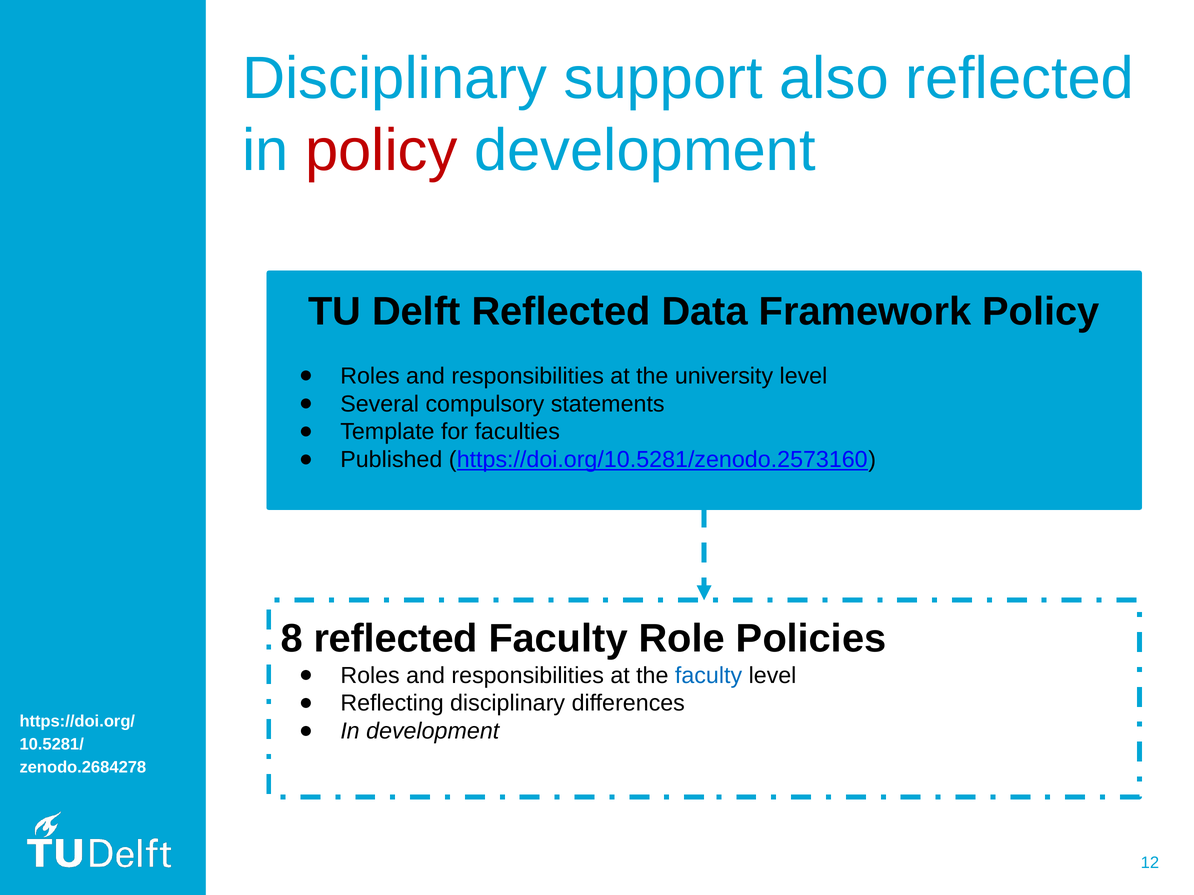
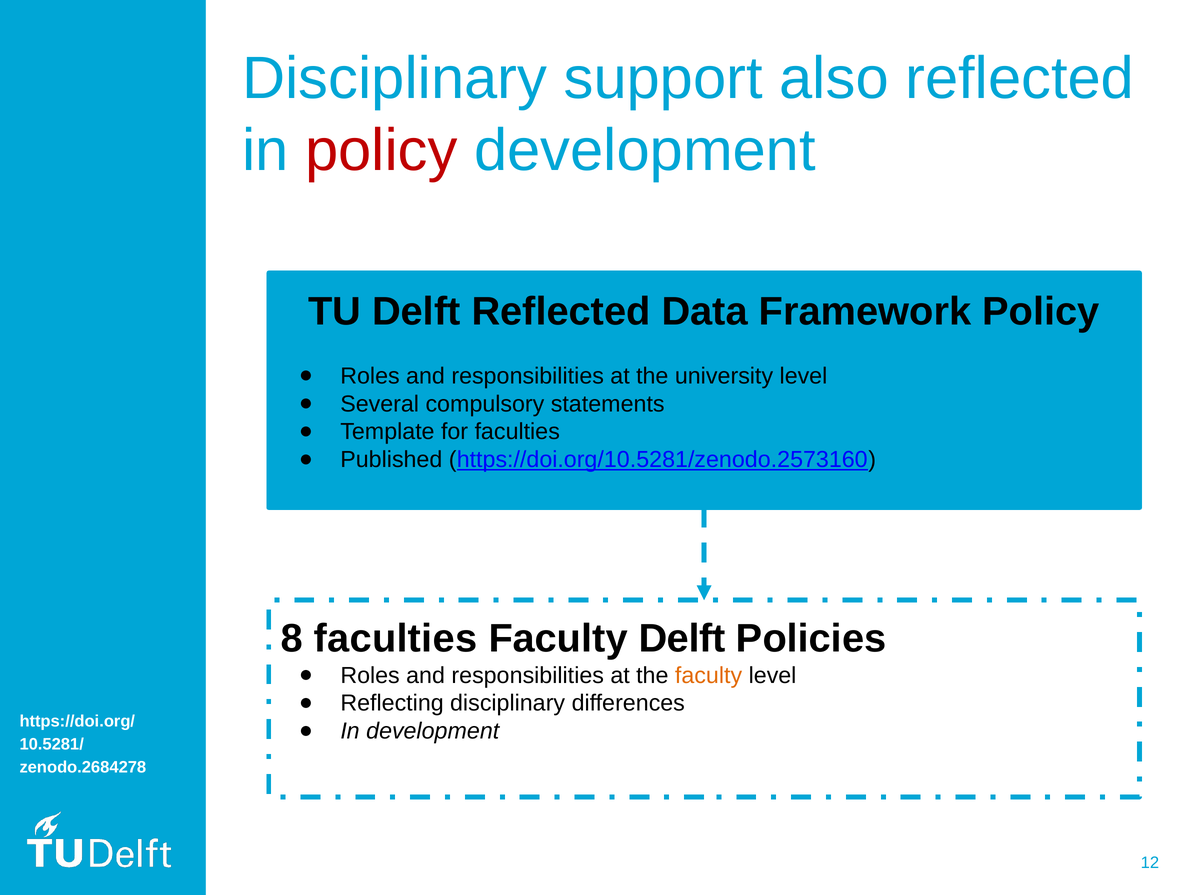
8 reflected: reflected -> faculties (395, 639)
Faculty Role: Role -> Delft (682, 639)
faculty colour: blue -> orange (709, 676)
